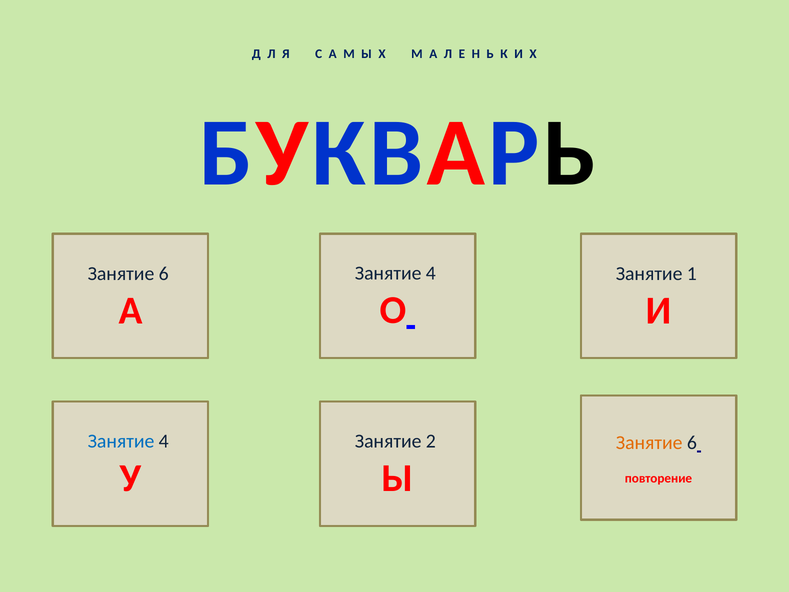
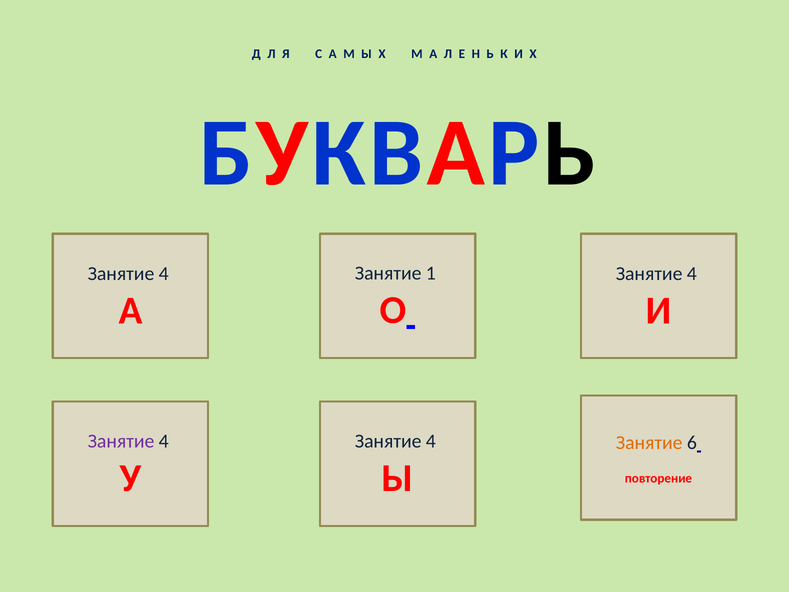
4: 4 -> 1 (431, 273)
6: 6 -> 4 (164, 274)
1: 1 -> 4 (692, 274)
Занятие colour: blue -> purple (121, 441)
2: 2 -> 4 (431, 441)
